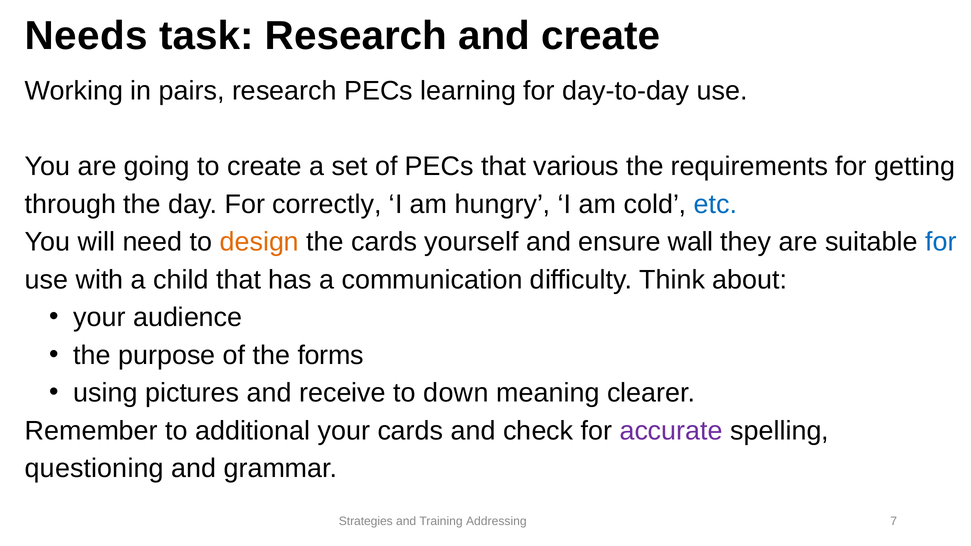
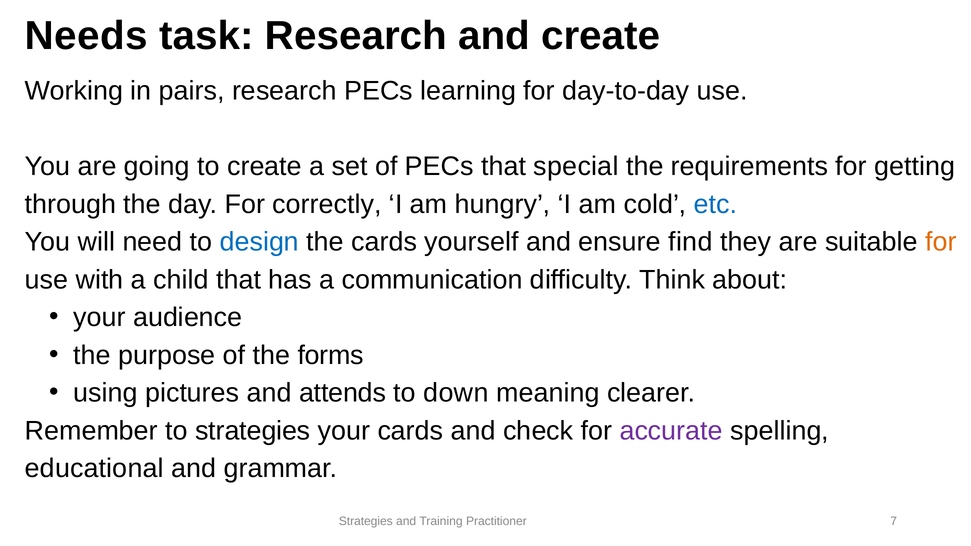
various: various -> special (576, 167)
design colour: orange -> blue (259, 242)
wall: wall -> find (690, 242)
for colour: blue -> orange (941, 242)
receive: receive -> attends (343, 393)
to additional: additional -> strategies (253, 431)
questioning: questioning -> educational (94, 469)
Addressing: Addressing -> Practitioner (496, 522)
